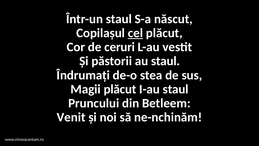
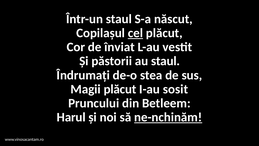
ceruri: ceruri -> înviat (120, 47)
I-au staul: staul -> sosit (175, 89)
Venit: Venit -> Harul (71, 117)
ne-nchinăm underline: none -> present (168, 117)
